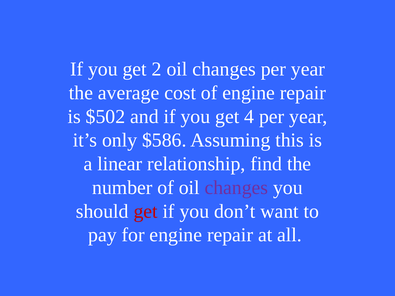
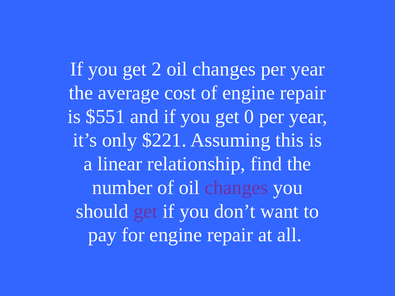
$502: $502 -> $551 (105, 117)
4: 4 -> 0 (249, 117)
$586: $586 -> $221 (164, 140)
get colour: red -> purple (146, 211)
